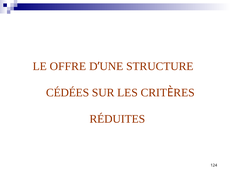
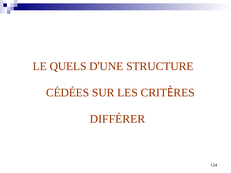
OFFRE: OFFRE -> QUELS (68, 66)
RÉDUITES: RÉDUITES -> DIFFÉRER (117, 119)
